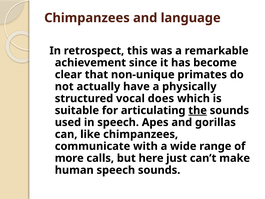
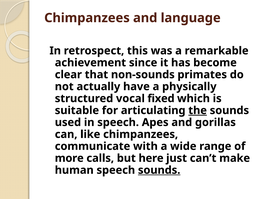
non-unique: non-unique -> non-sounds (143, 75)
does: does -> fixed (161, 98)
sounds underline: none -> present (159, 170)
